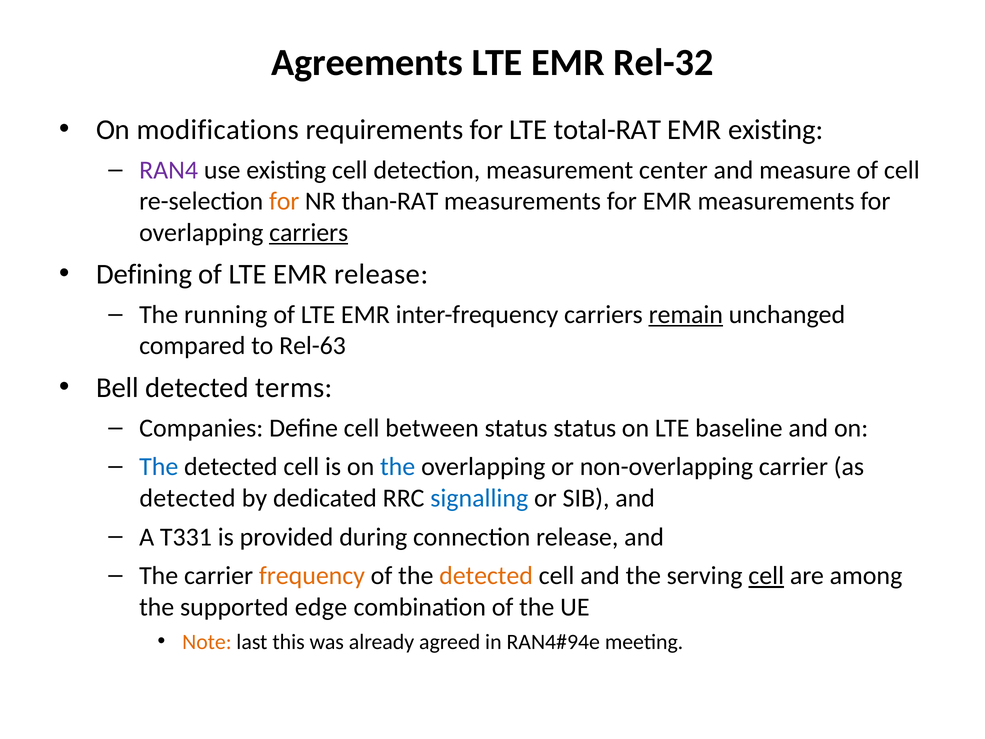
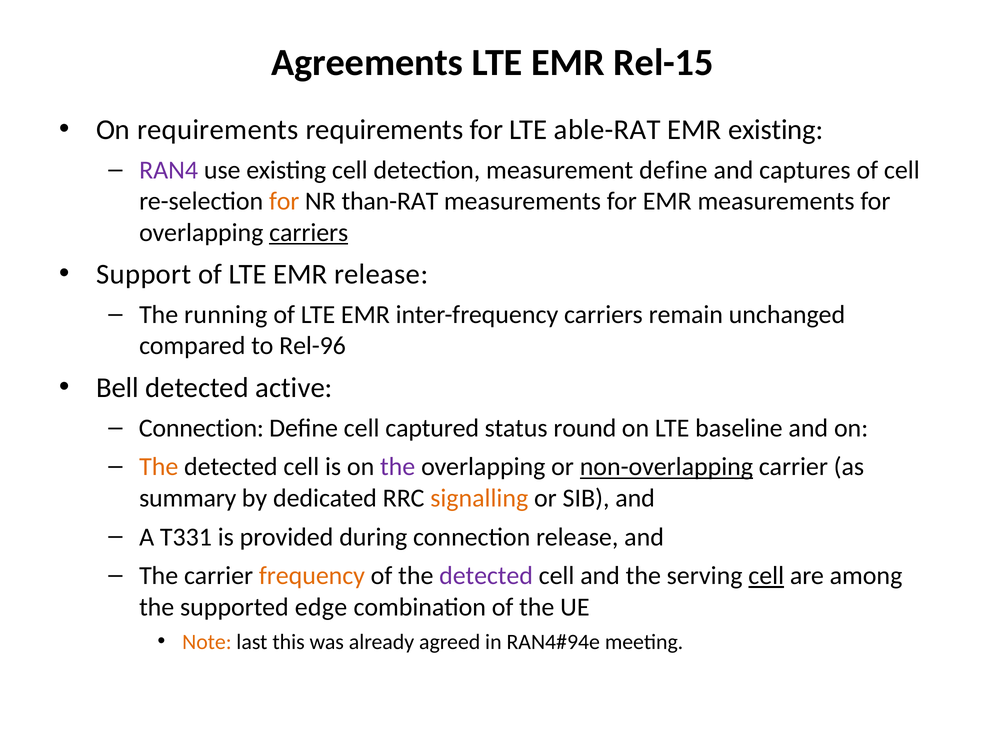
Rel-32: Rel-32 -> Rel-15 (664, 62)
On modifications: modifications -> requirements (218, 130)
total-RAT: total-RAT -> able-RAT (607, 130)
measurement center: center -> define (673, 170)
measure: measure -> captures (805, 170)
Defining: Defining -> Support (144, 274)
remain underline: present -> none (686, 315)
Rel-63: Rel-63 -> Rel-96 (313, 346)
terms: terms -> active (294, 388)
Companies: Companies -> Connection (201, 428)
between: between -> captured (432, 428)
status status: status -> round (585, 428)
The colour: blue -> orange (159, 467)
the colour: blue -> purple (398, 467)
non-overlapping underline: none -> present (666, 467)
detected: detected -> summary (188, 498)
signalling colour: blue -> orange (479, 498)
detected colour: orange -> purple (486, 576)
